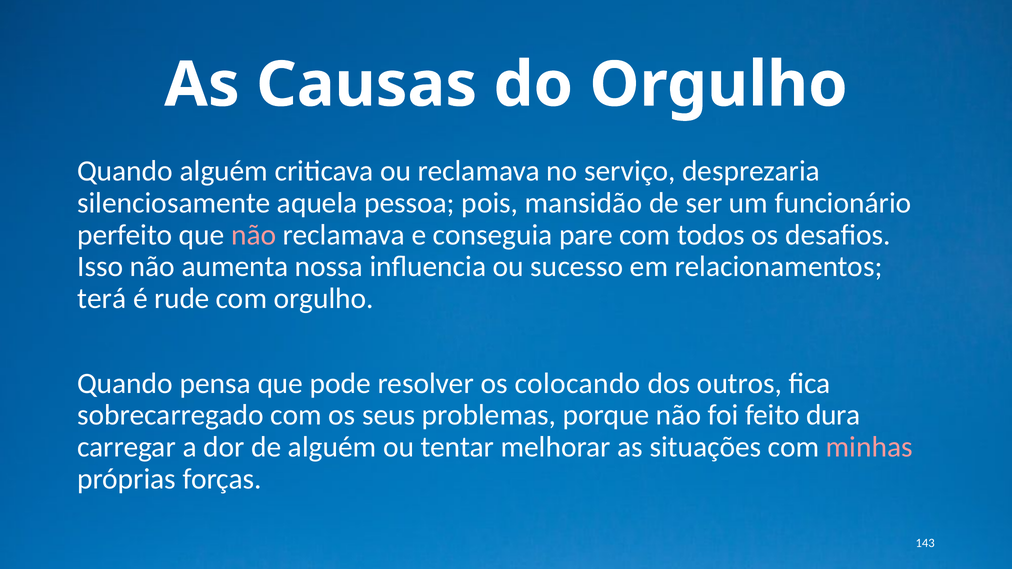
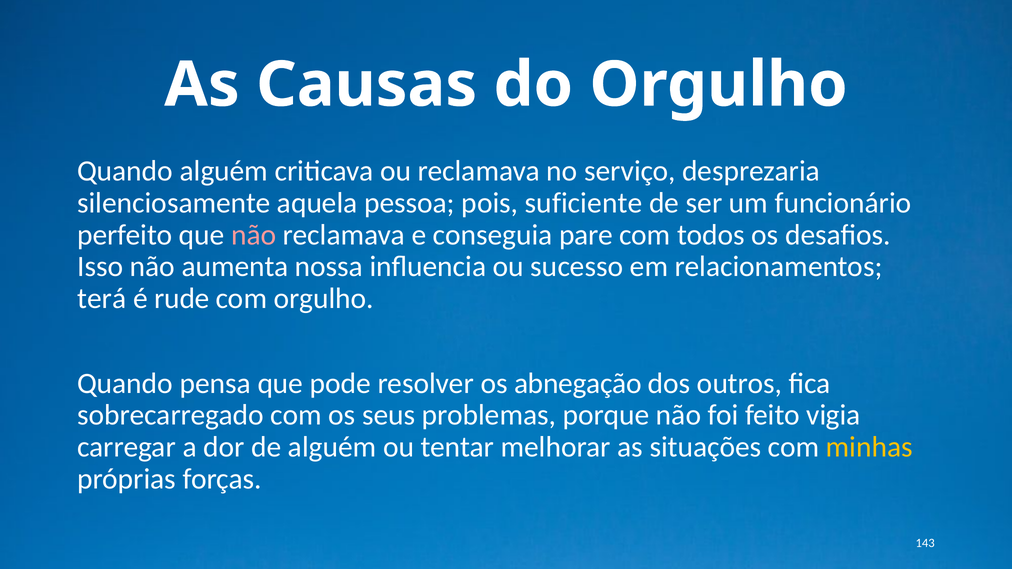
mansidão: mansidão -> suficiente (584, 203)
colocando: colocando -> abnegação (578, 383)
dura: dura -> vigia (833, 415)
minhas colour: pink -> yellow (869, 447)
